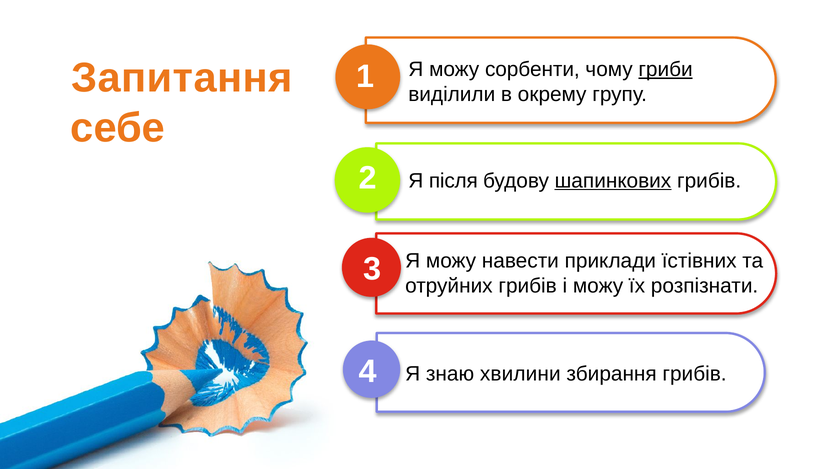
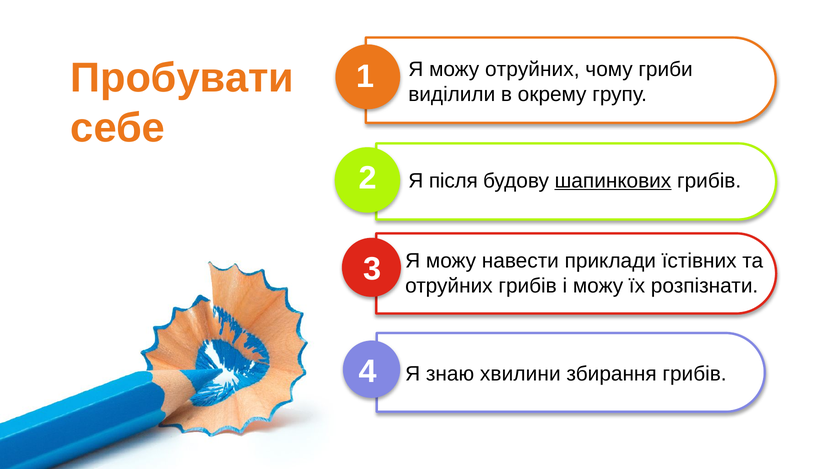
Запитання: Запитання -> Пробувати (182, 78)
можу сорбенти: сорбенти -> отруйних (532, 69)
гриби underline: present -> none (666, 69)
